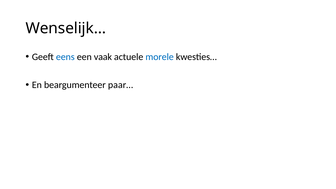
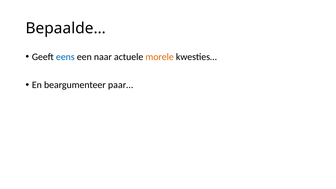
Wenselijk…: Wenselijk… -> Bepaalde… (66, 28)
vaak: vaak -> naar (103, 57)
morele colour: blue -> orange (160, 57)
